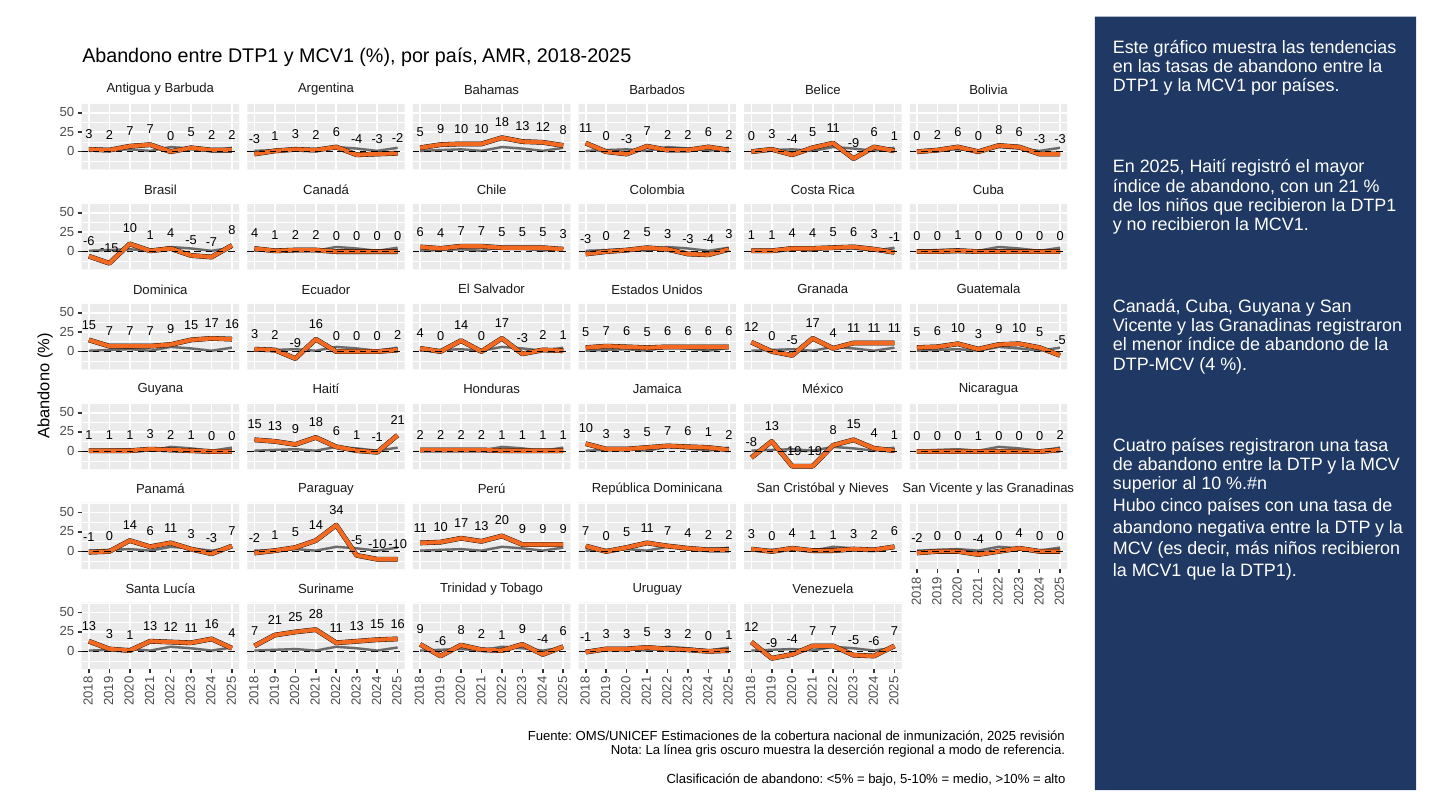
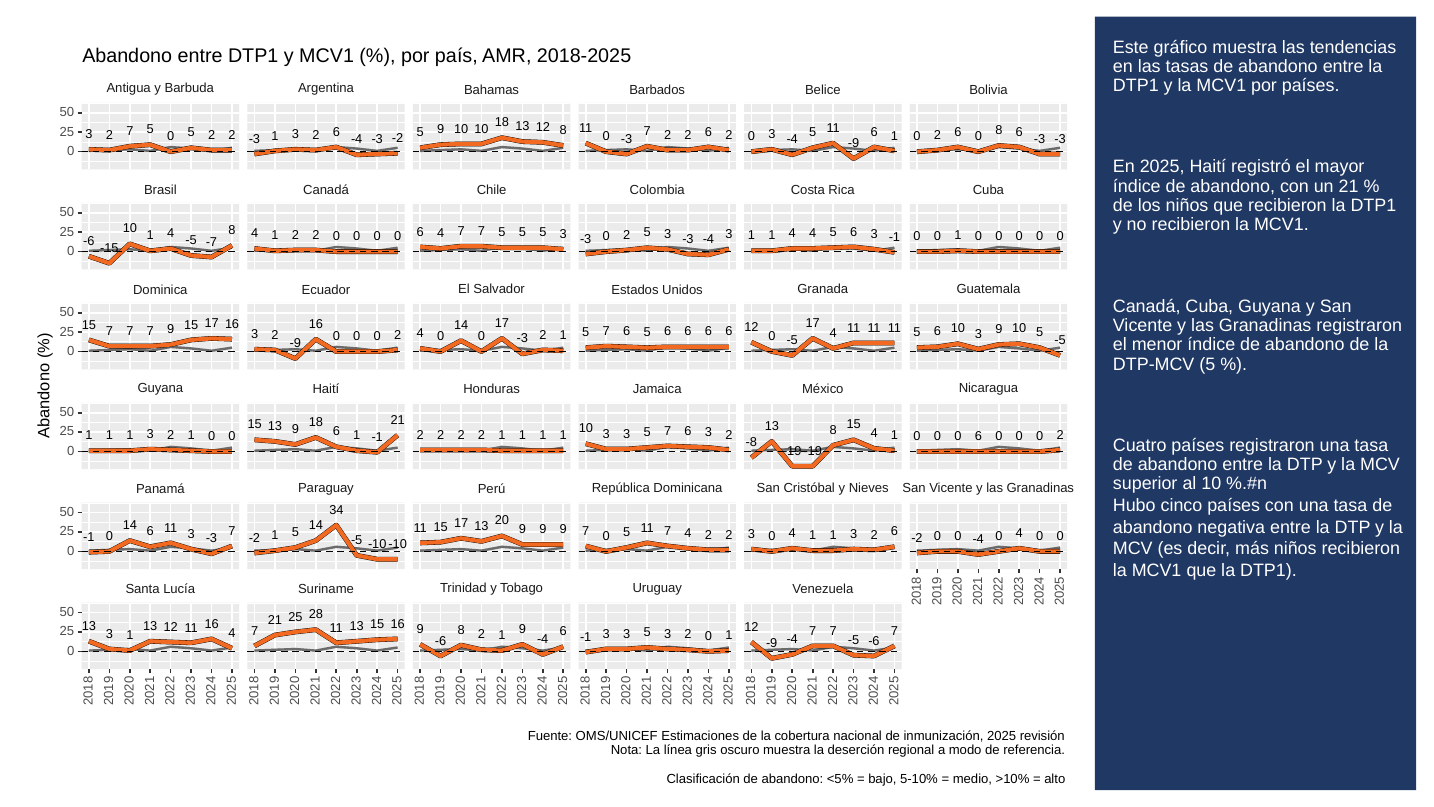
2 7 7: 7 -> 5 (150, 129)
DTP-MCV 4: 4 -> 5 (1207, 364)
7 6 1: 1 -> 3 (708, 432)
0 0 0 1: 1 -> 6 (978, 436)
11 10: 10 -> 15 (441, 527)
